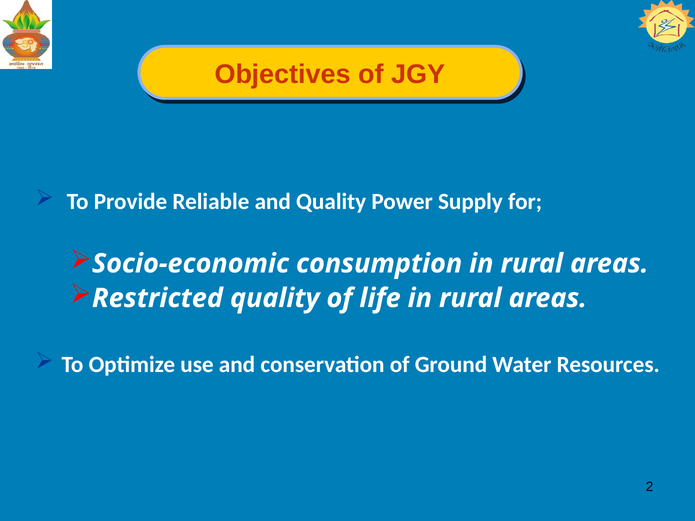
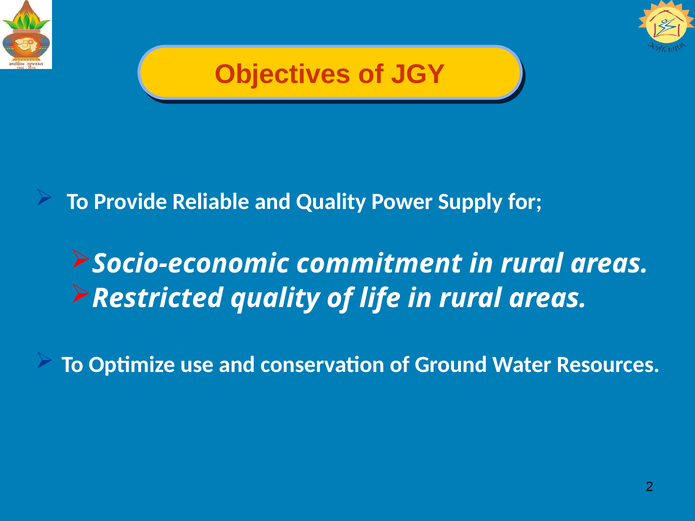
consumption: consumption -> commitment (379, 264)
